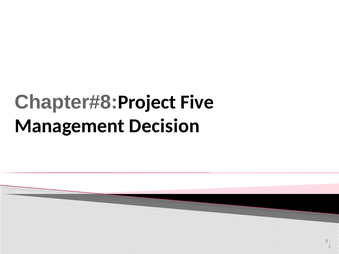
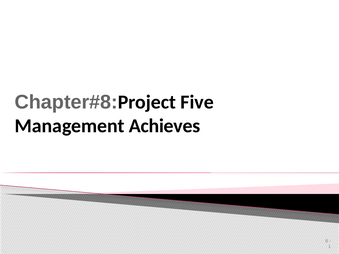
Decision: Decision -> Achieves (165, 126)
